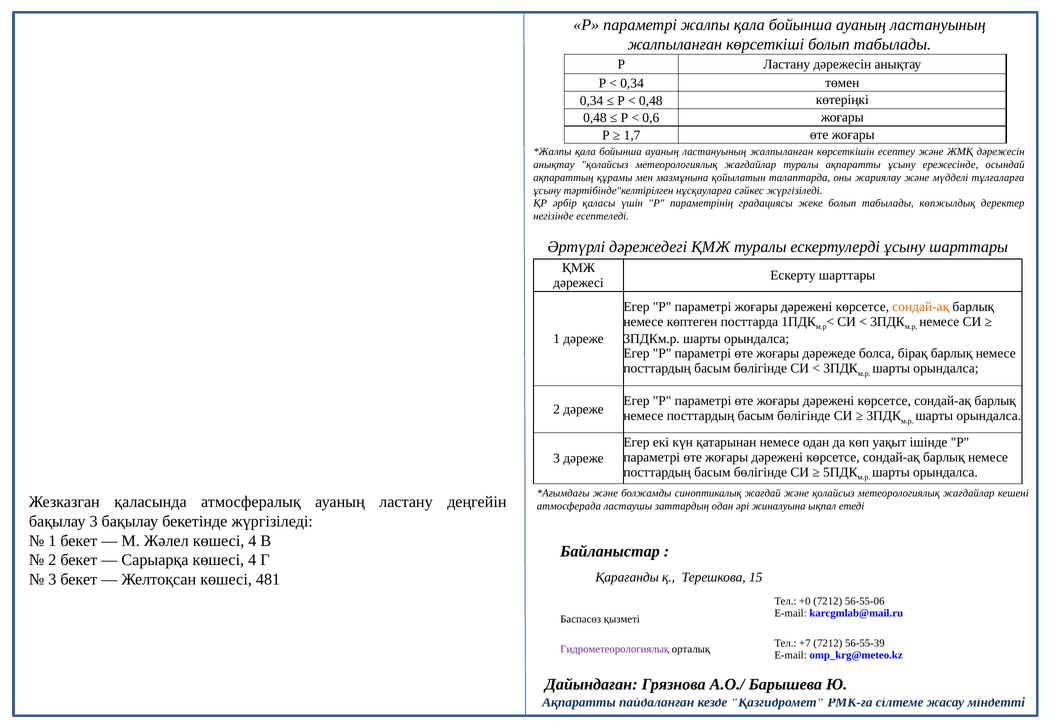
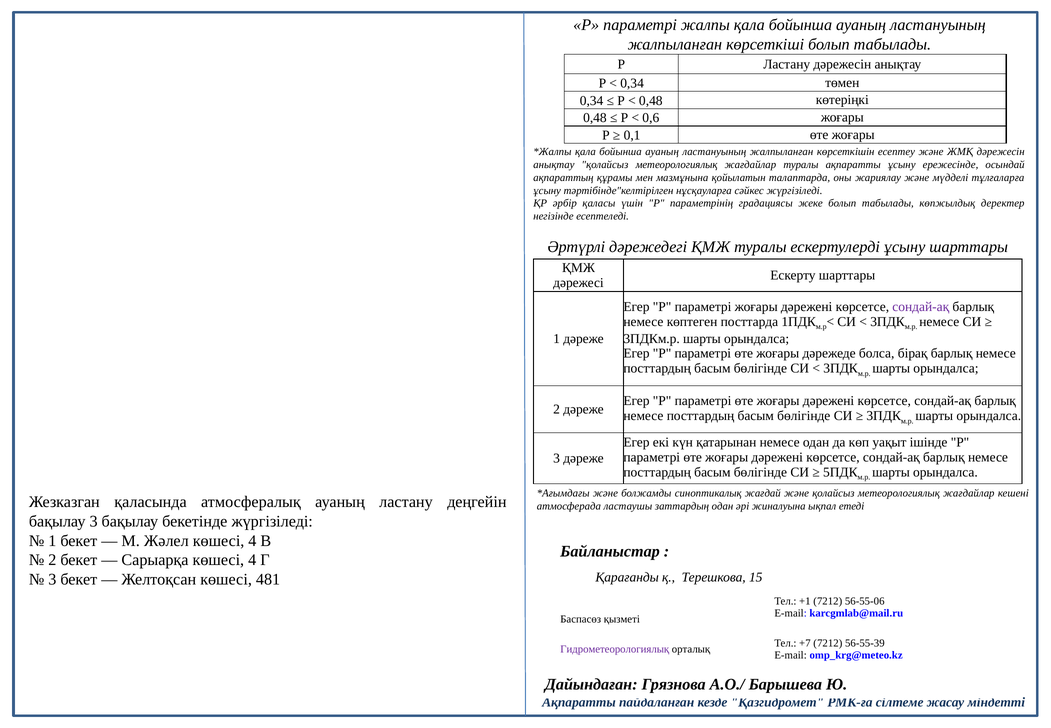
1,7: 1,7 -> 0,1 (632, 135)
сондай-ақ colour: orange -> purple (921, 307)
+0: +0 -> +1 (805, 601)
